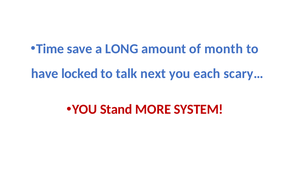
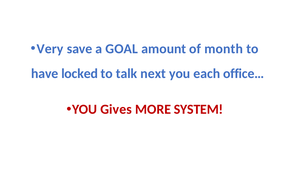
Time: Time -> Very (50, 49)
LONG: LONG -> GOAL (122, 49)
scary…: scary… -> office… (244, 73)
Stand: Stand -> Gives (116, 109)
